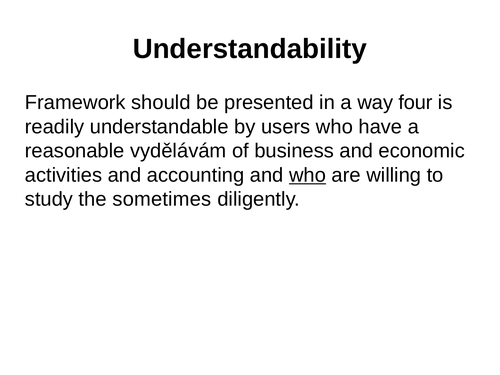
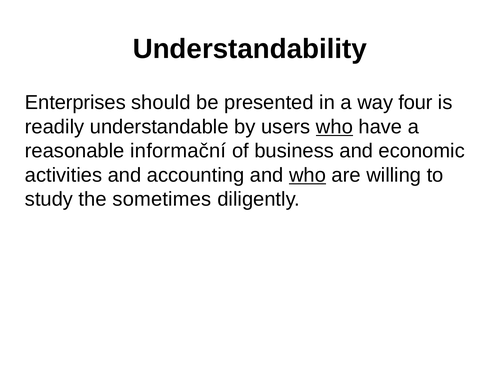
Framework: Framework -> Enterprises (75, 103)
who underline: none -> present (334, 127)
vydělávám: vydělávám -> informační (178, 151)
